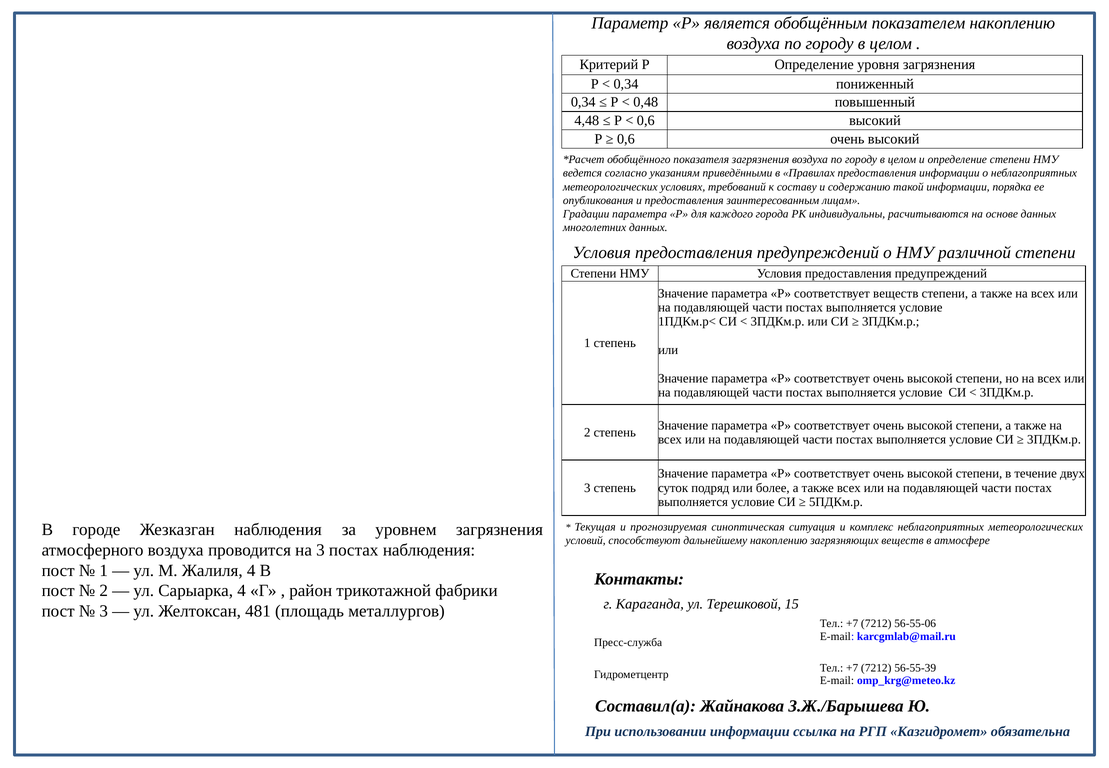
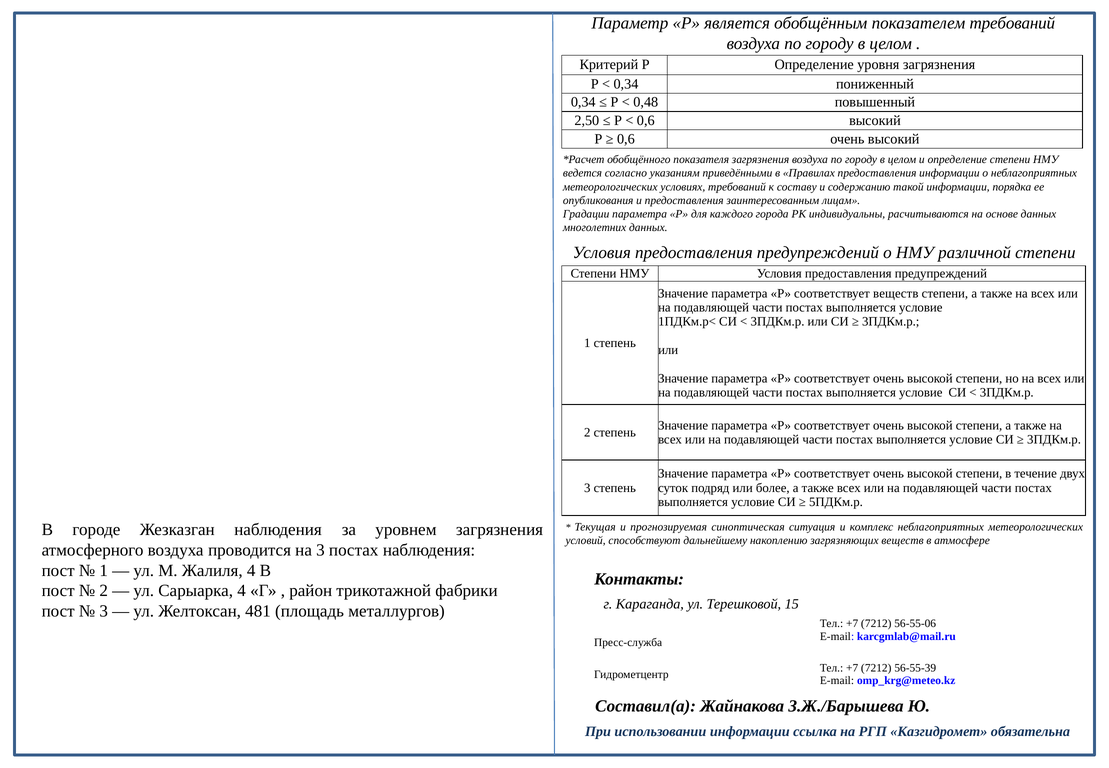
показателем накоплению: накоплению -> требований (1012, 23)
4,48: 4,48 -> 2,50 (587, 120)
